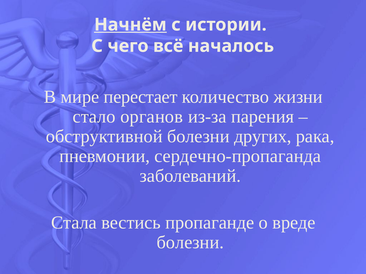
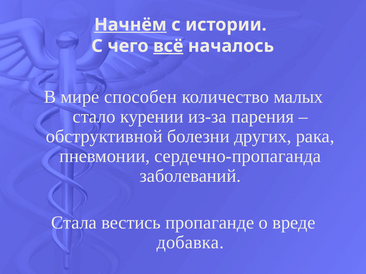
всё underline: none -> present (168, 46)
перестает: перестает -> способен (140, 97)
жизни: жизни -> малых (298, 97)
органов: органов -> курении (152, 117)
болезни: болезни -> добавка (190, 243)
